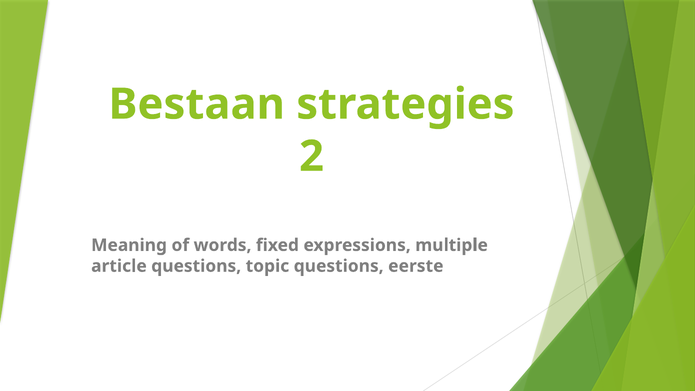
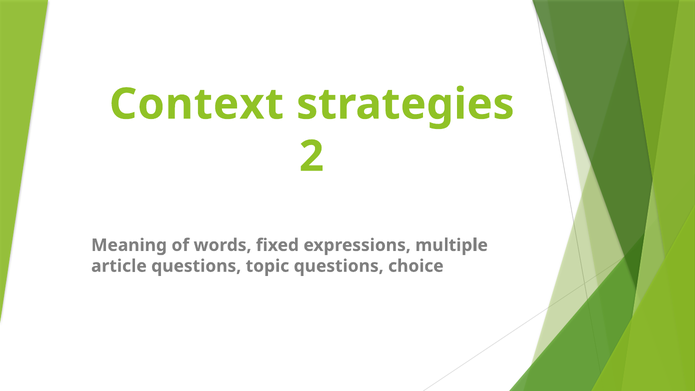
Bestaan: Bestaan -> Context (197, 104)
eerste: eerste -> choice (416, 266)
